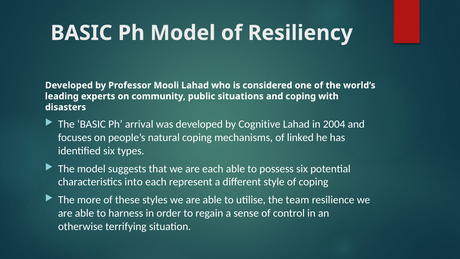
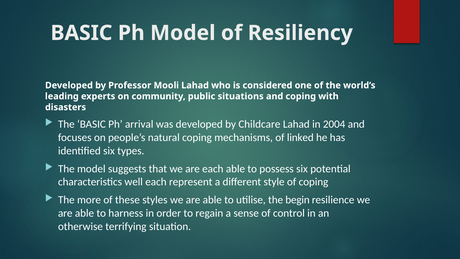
Cognitive: Cognitive -> Childcare (259, 124)
into: into -> well (134, 182)
team: team -> begin (298, 200)
